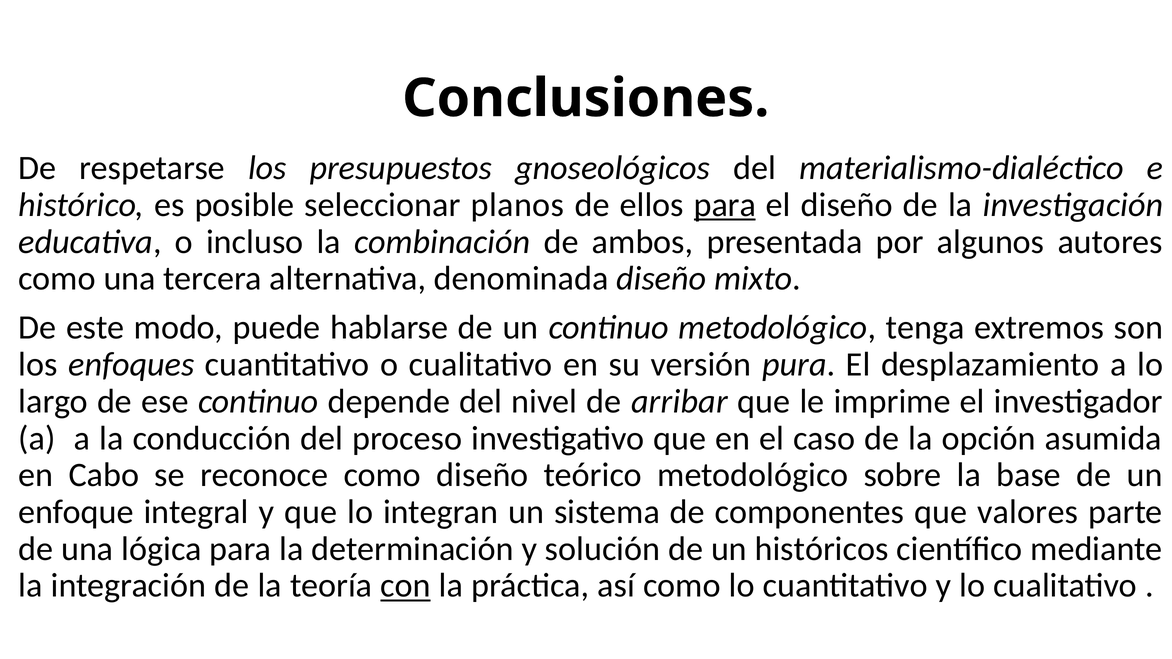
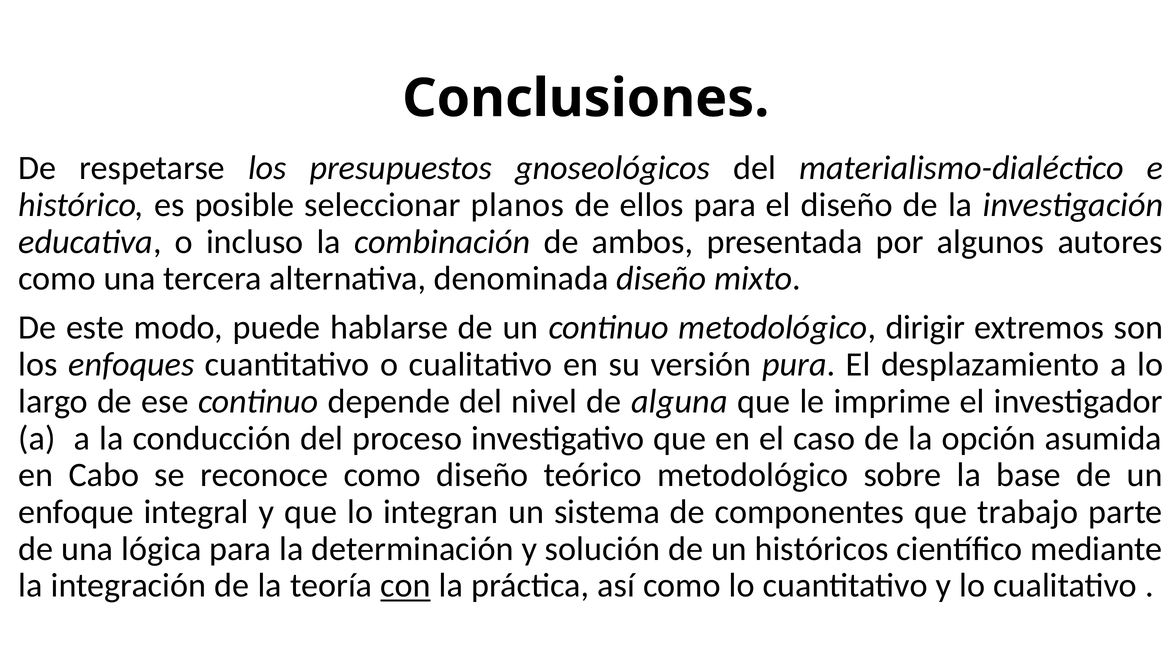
para underline: present -> none (725, 205)
tenga: tenga -> dirigir (925, 328)
arribar: arribar -> alguna (679, 402)
valores: valores -> trabajo (1028, 512)
